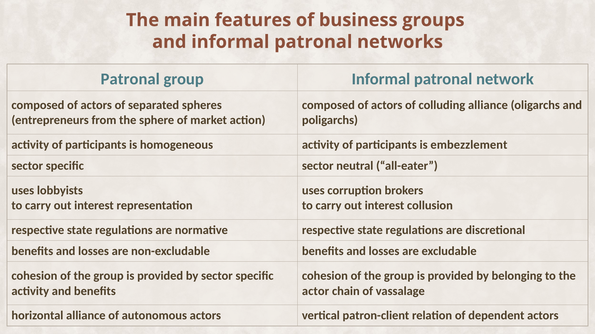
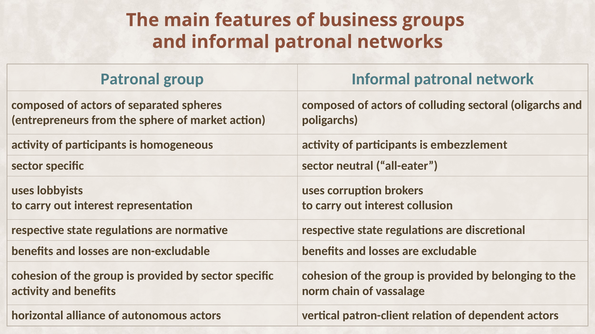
colluding alliance: alliance -> sectoral (488, 105)
actor: actor -> norm (316, 292)
